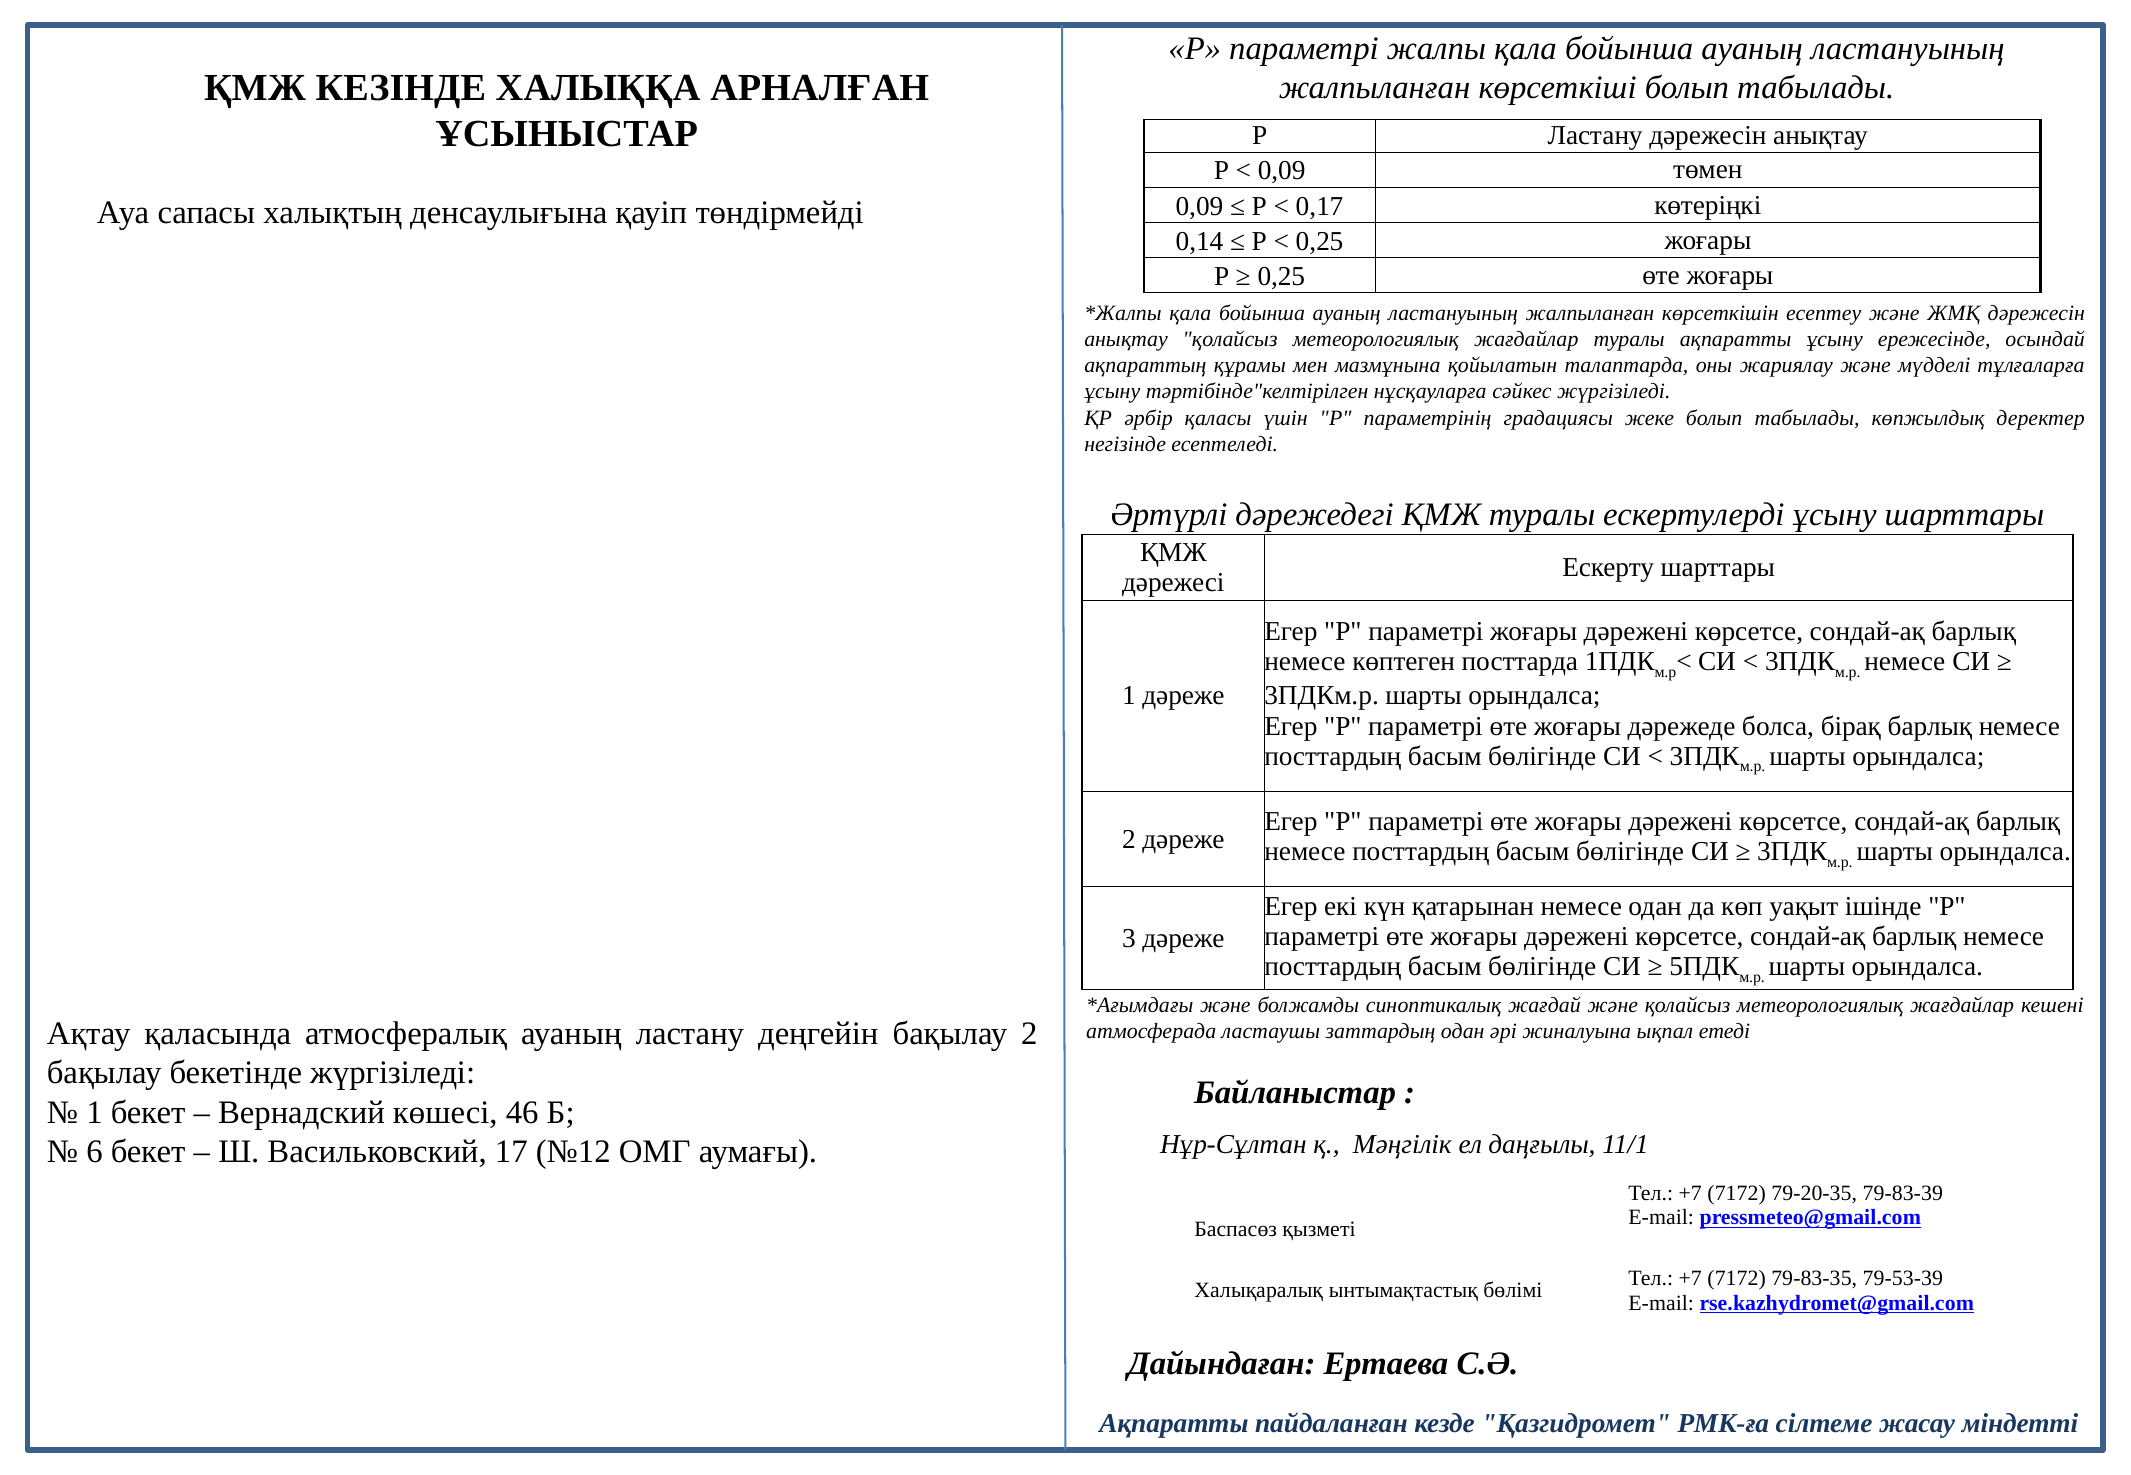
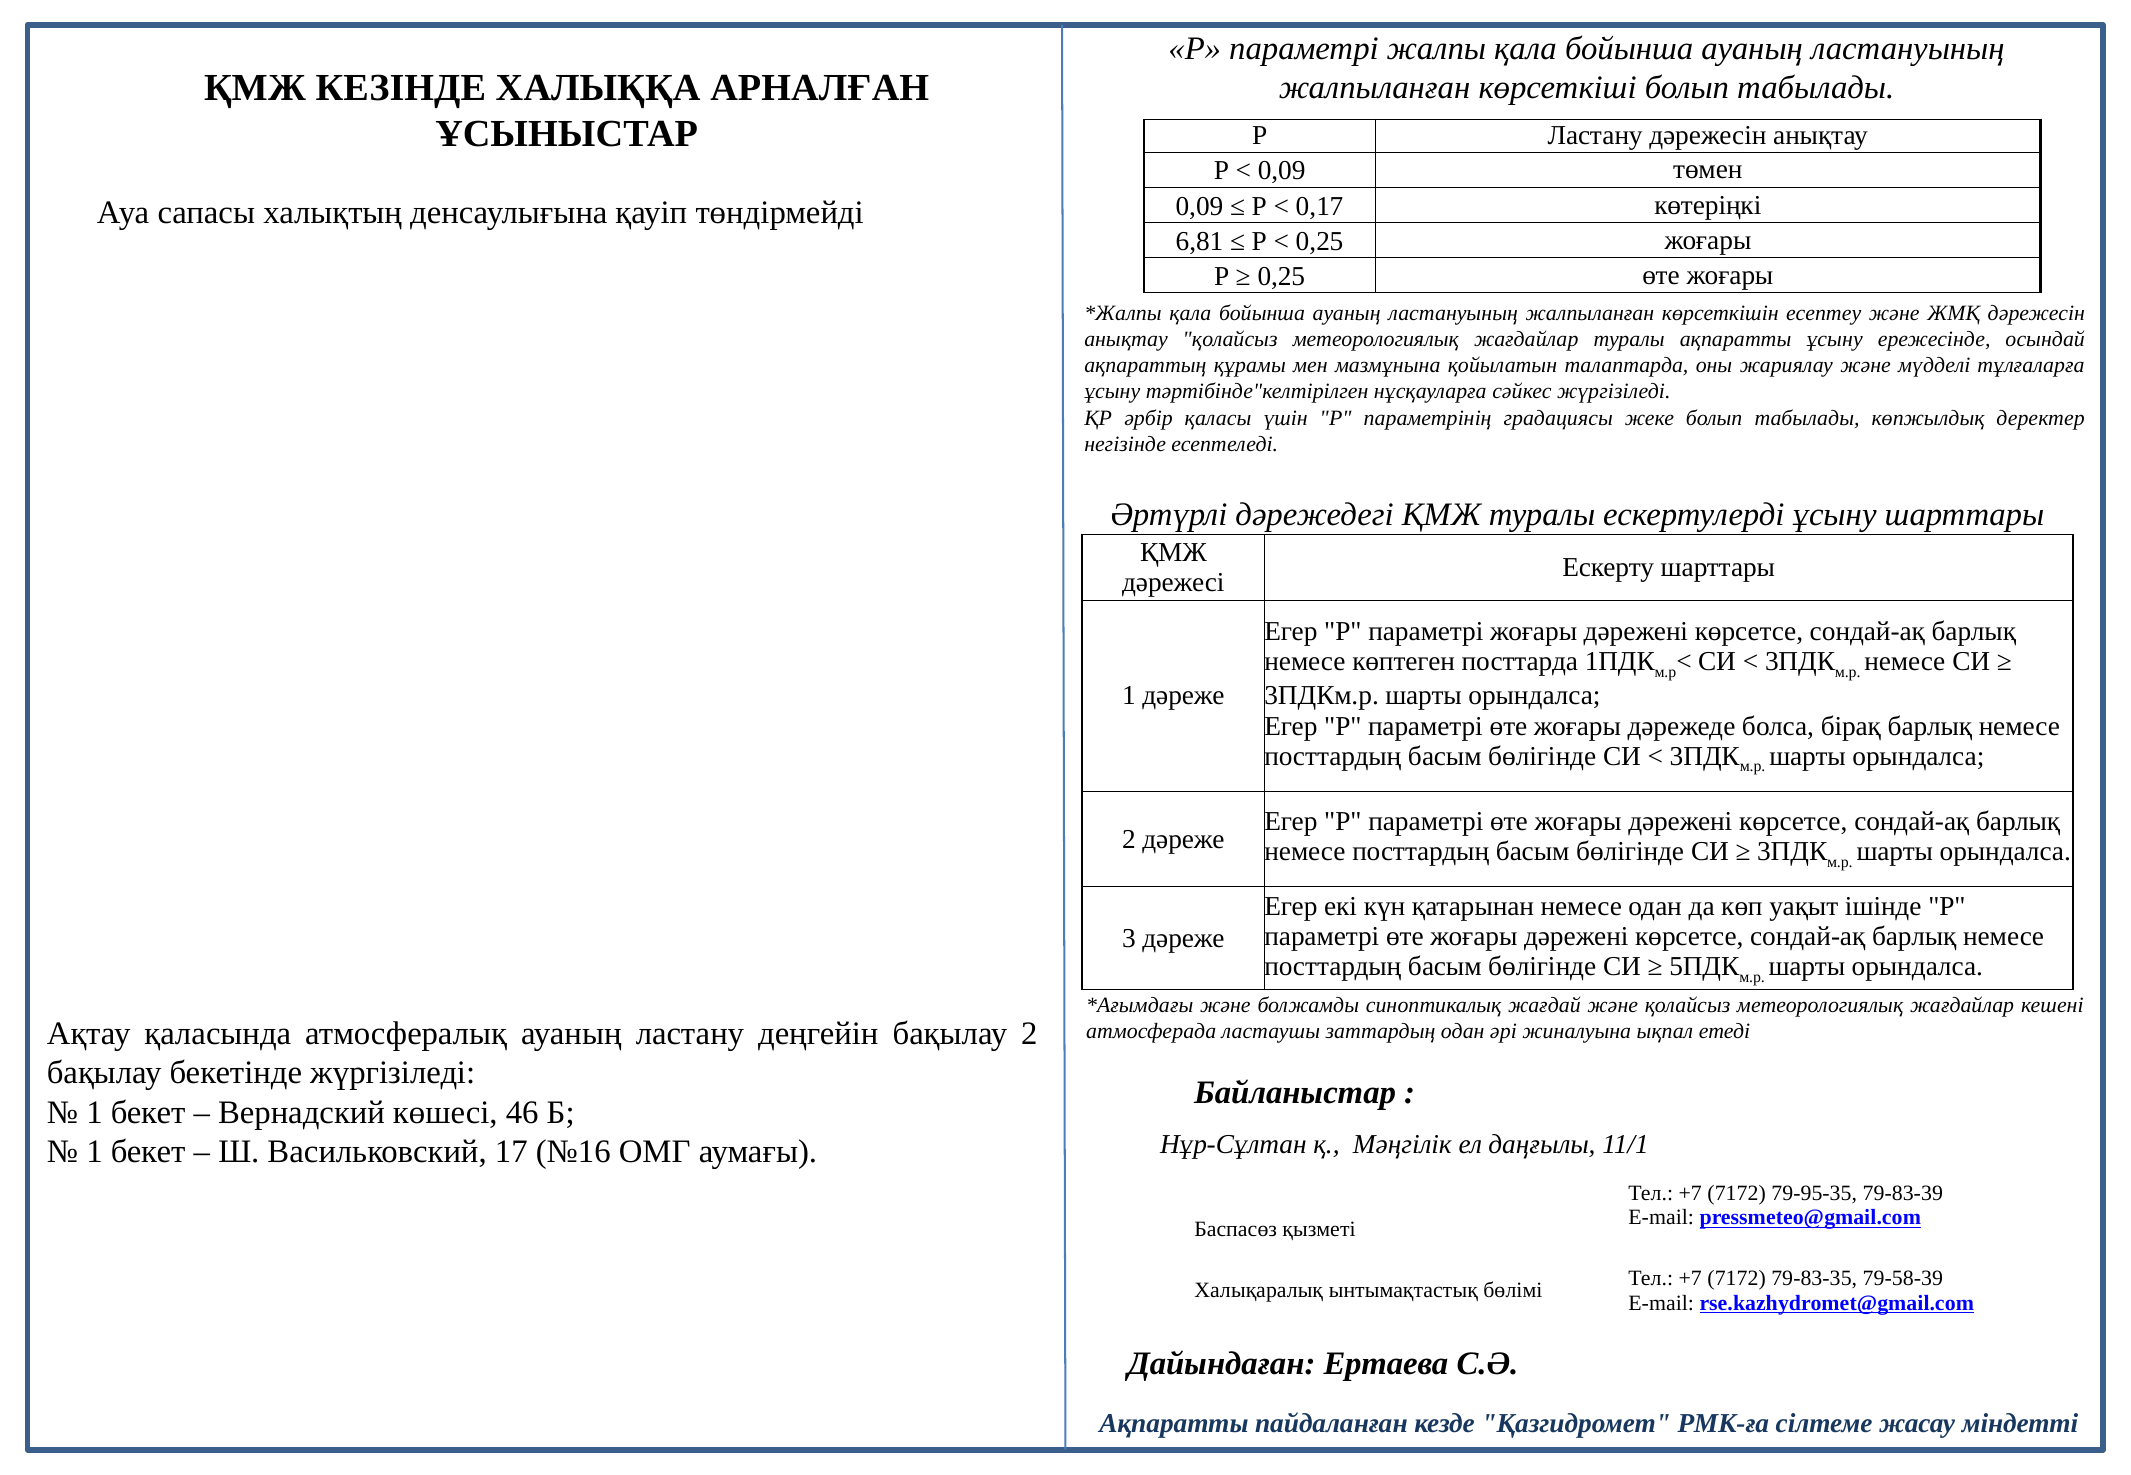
0,14: 0,14 -> 6,81 (1200, 241)
6: 6 -> 1 (94, 1152)
№12: №12 -> №16 (573, 1152)
79-20-35: 79-20-35 -> 79-95-35 (1814, 1194)
79-53-39: 79-53-39 -> 79-58-39 (1903, 1279)
